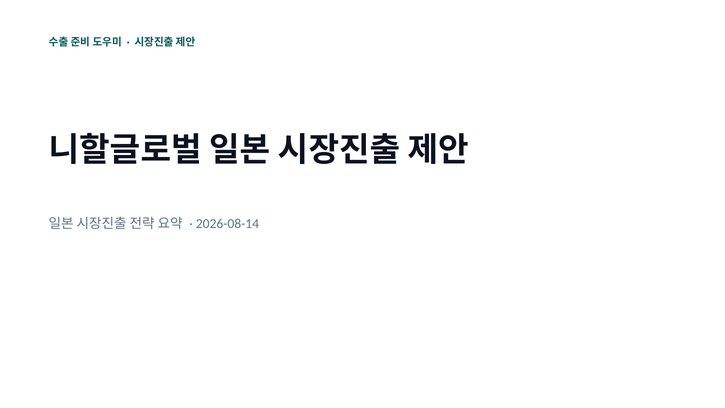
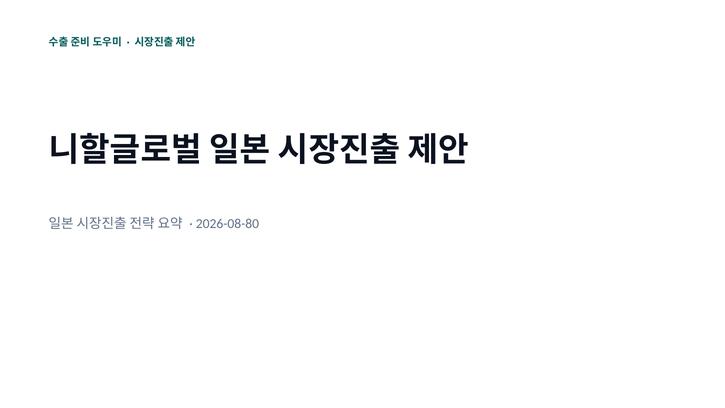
2026-08-14: 2026-08-14 -> 2026-08-80 (227, 224)
